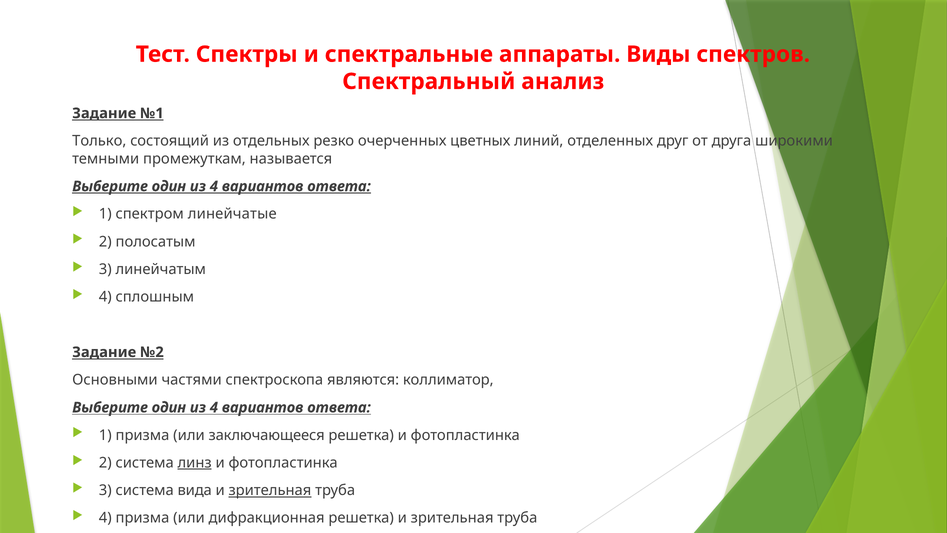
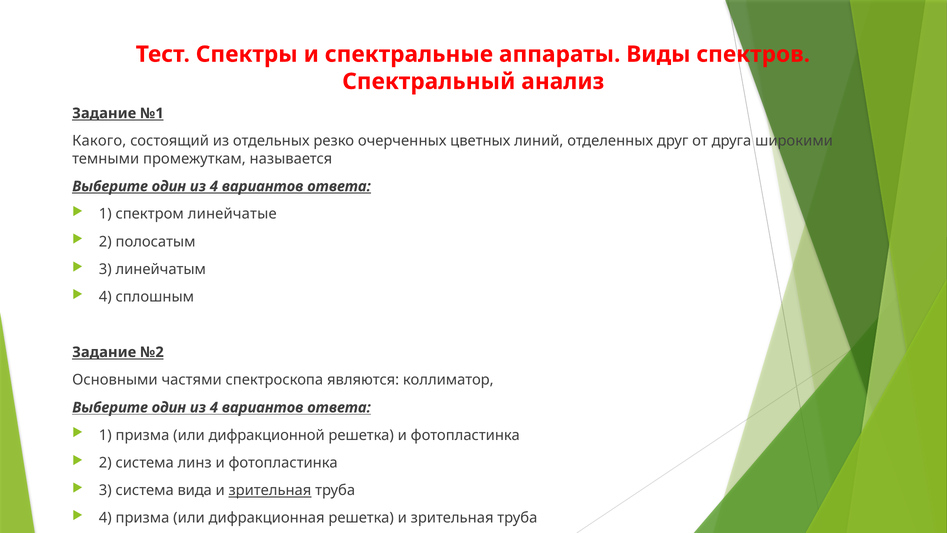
Только: Только -> Какого (99, 141)
заключающееся: заключающееся -> дифракционной (267, 435)
линз underline: present -> none (195, 463)
